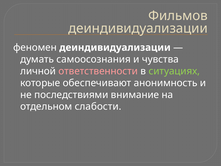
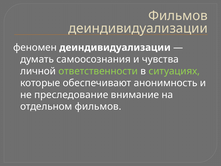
ответственности colour: pink -> light green (98, 71)
последствиями: последствиями -> преследование (71, 95)
отдельном слабости: слабости -> фильмов (98, 106)
